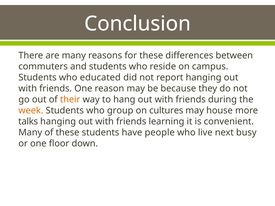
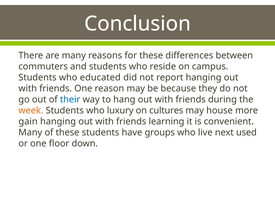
their colour: orange -> blue (70, 100)
group: group -> luxury (120, 111)
talks: talks -> gain (28, 122)
people: people -> groups (160, 133)
busy: busy -> used (246, 133)
